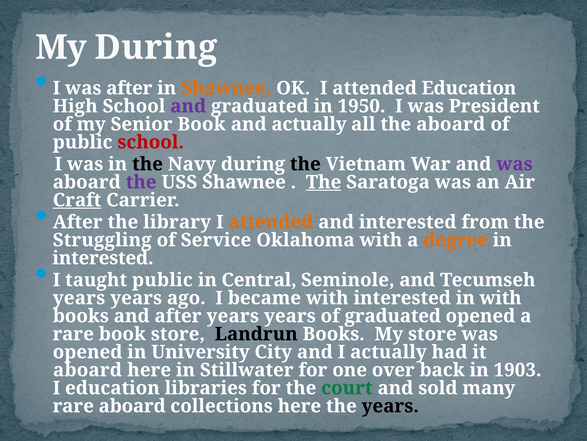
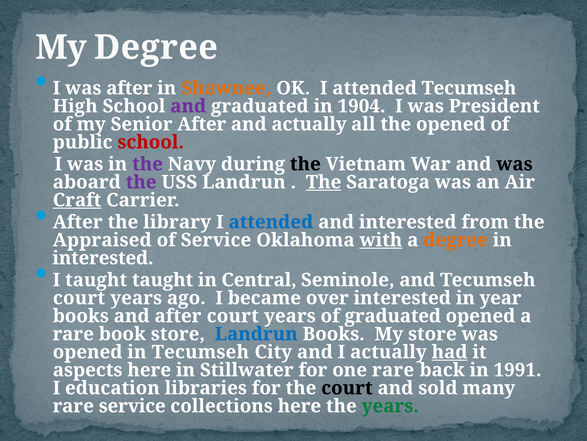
My During: During -> Degree (156, 47)
attended Education: Education -> Tecumseh (469, 88)
1950: 1950 -> 1904 (361, 106)
Senior Book: Book -> After (202, 124)
the aboard: aboard -> opened (451, 124)
the colour: black -> purple (148, 164)
was colour: purple -> black (515, 164)
USS Shawnee: Shawnee -> Landrun (244, 182)
attended colour: orange -> blue (271, 222)
Struggling: Struggling -> Appraised (102, 240)
with underline: none -> present (381, 240)
taught public: public -> taught (163, 280)
years: years -> court (79, 298)
became with: with -> over (327, 298)
in with: with -> year (501, 298)
after years: years -> court (233, 316)
Landrun colour: black -> blue (256, 334)
in University: University -> Tecumseh (200, 351)
had underline: none -> present (450, 351)
aboard: aboard -> aspects (88, 369)
one over: over -> rare (393, 369)
1903: 1903 -> 1991 (517, 369)
court colour: green -> black (347, 387)
rare aboard: aboard -> service (132, 405)
years colour: black -> green (390, 405)
